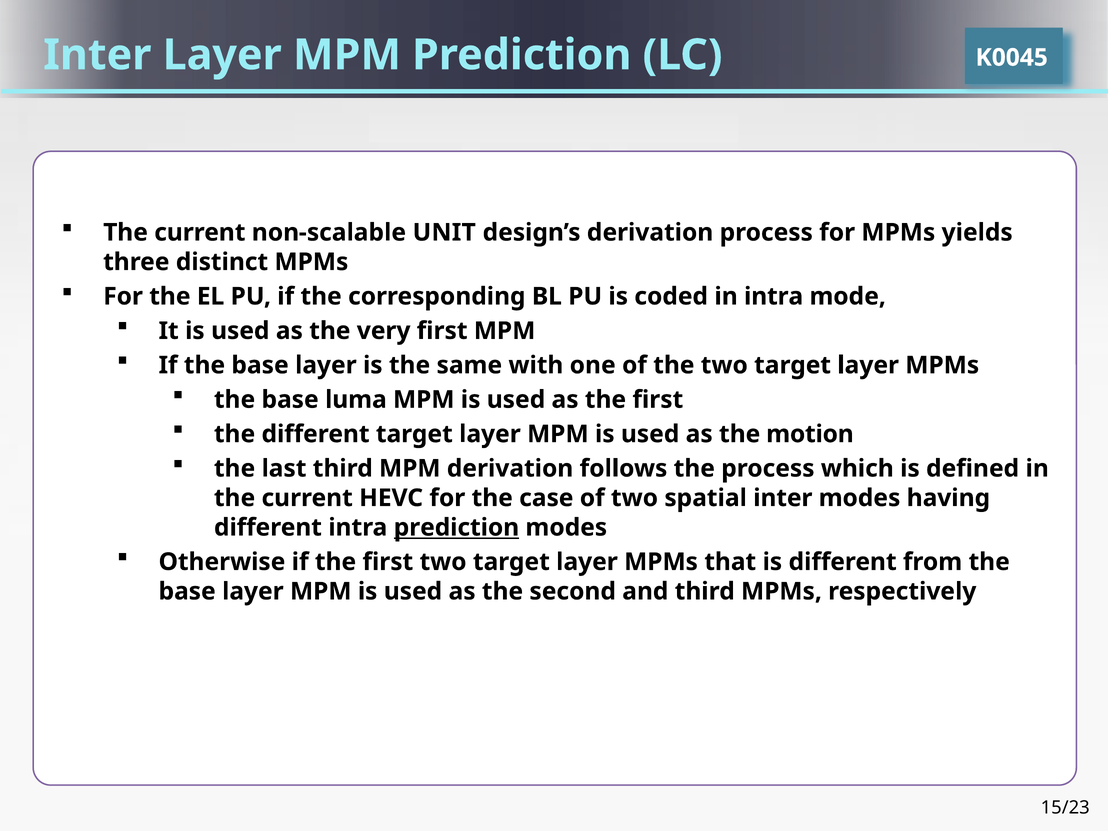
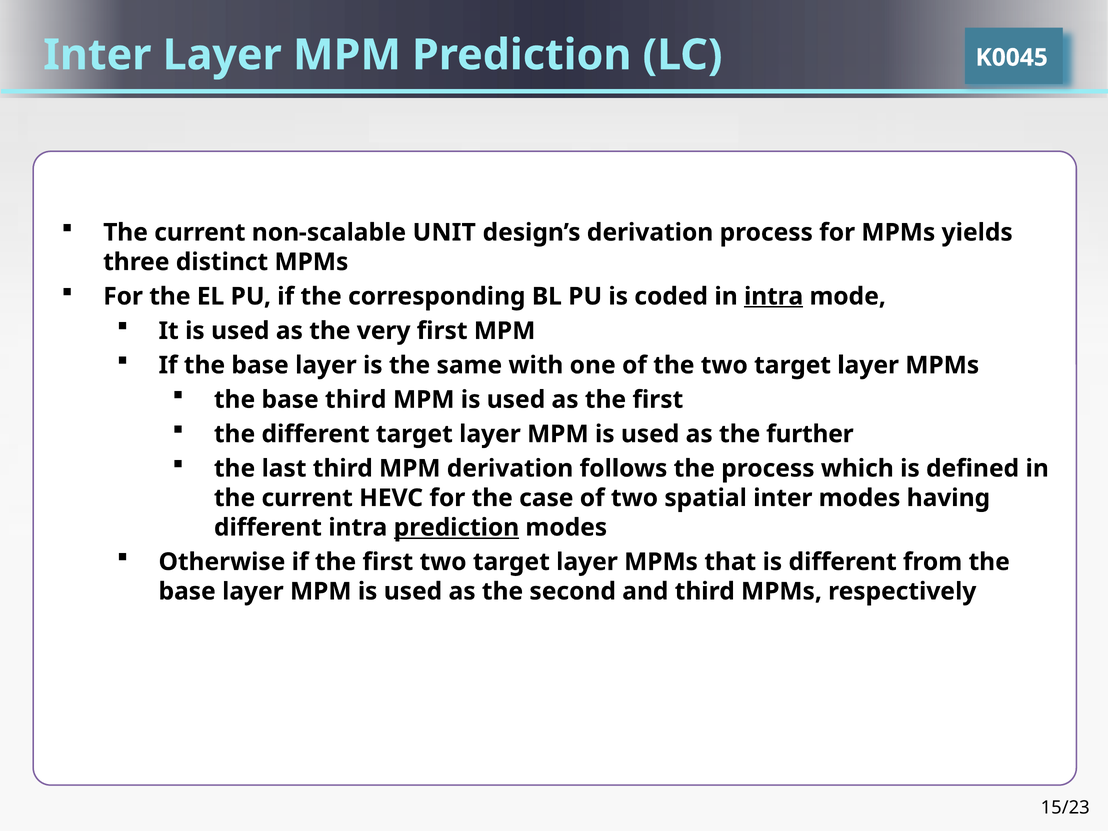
intra underline: none -> present (774, 296)
base luma: luma -> third (356, 400)
motion: motion -> further (810, 434)
